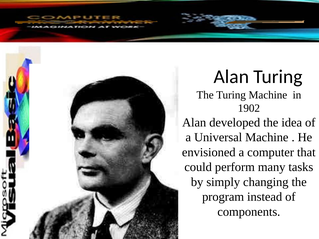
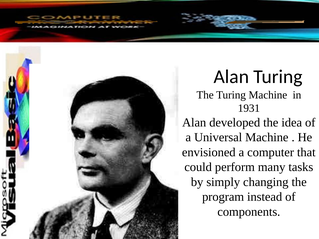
1902: 1902 -> 1931 (249, 108)
